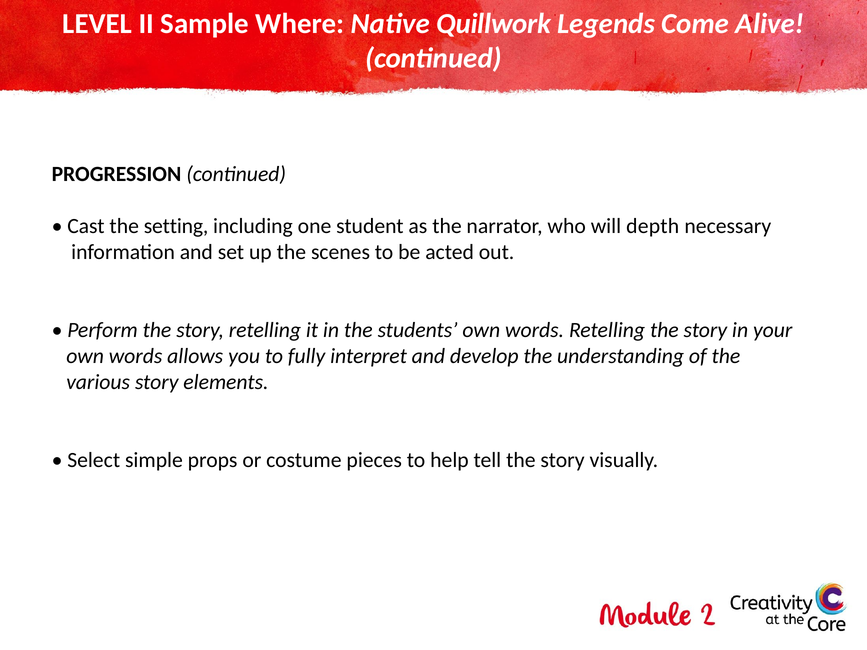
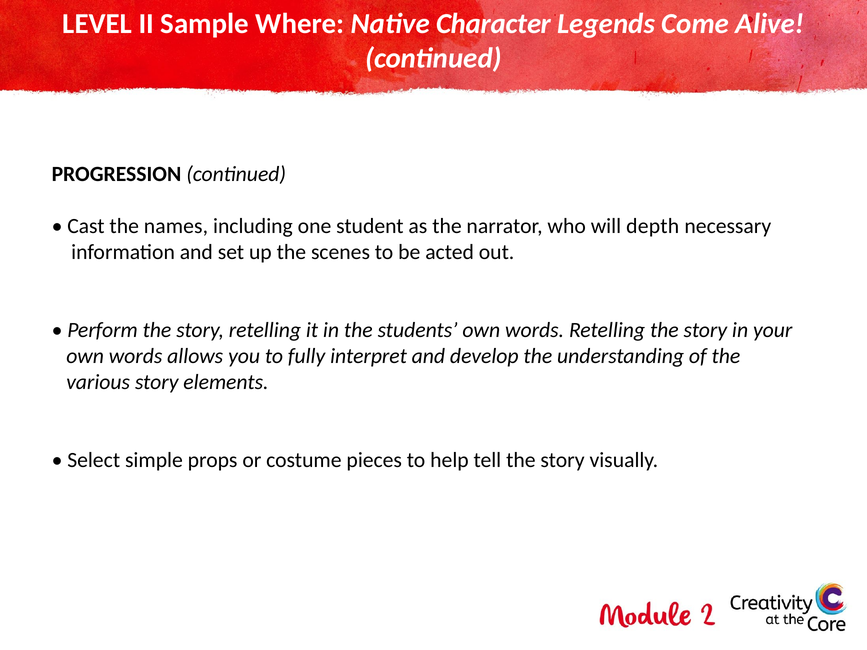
Quillwork: Quillwork -> Character (494, 24)
setting: setting -> names (176, 226)
